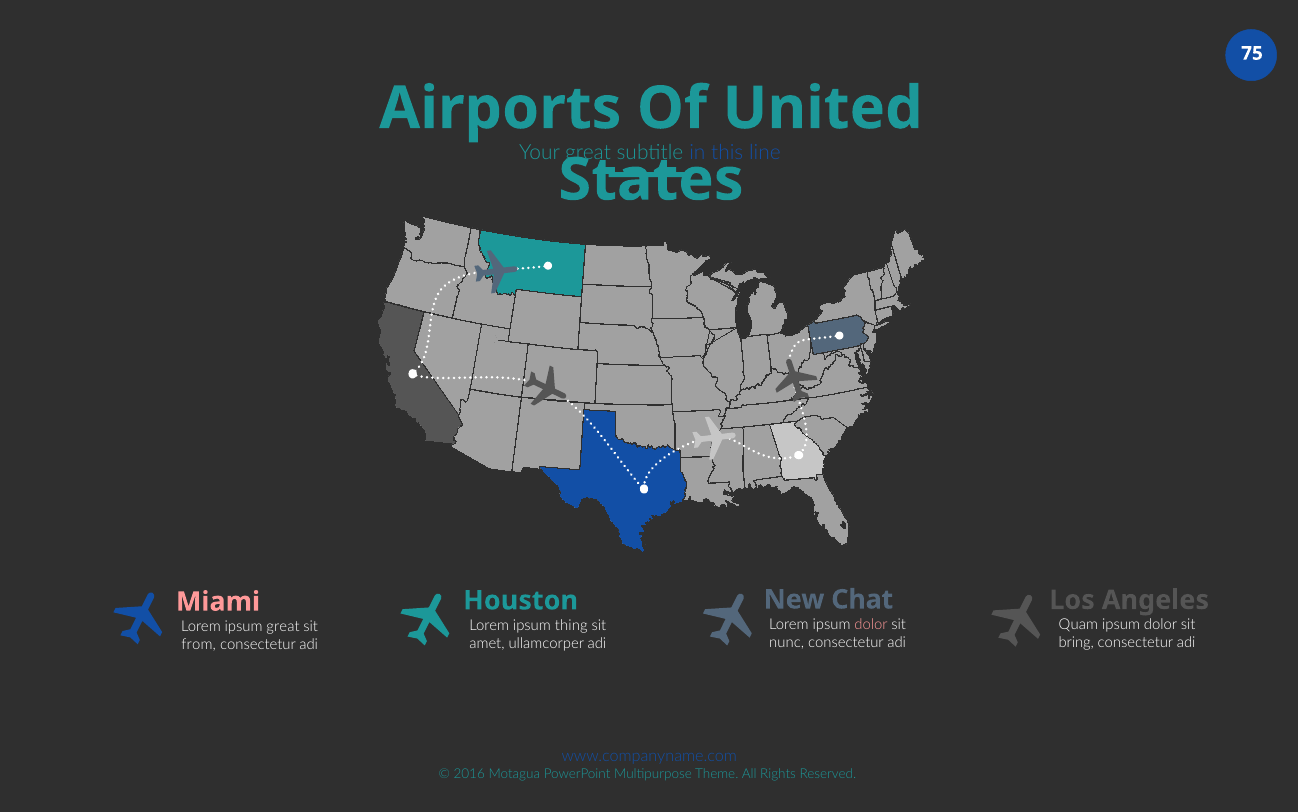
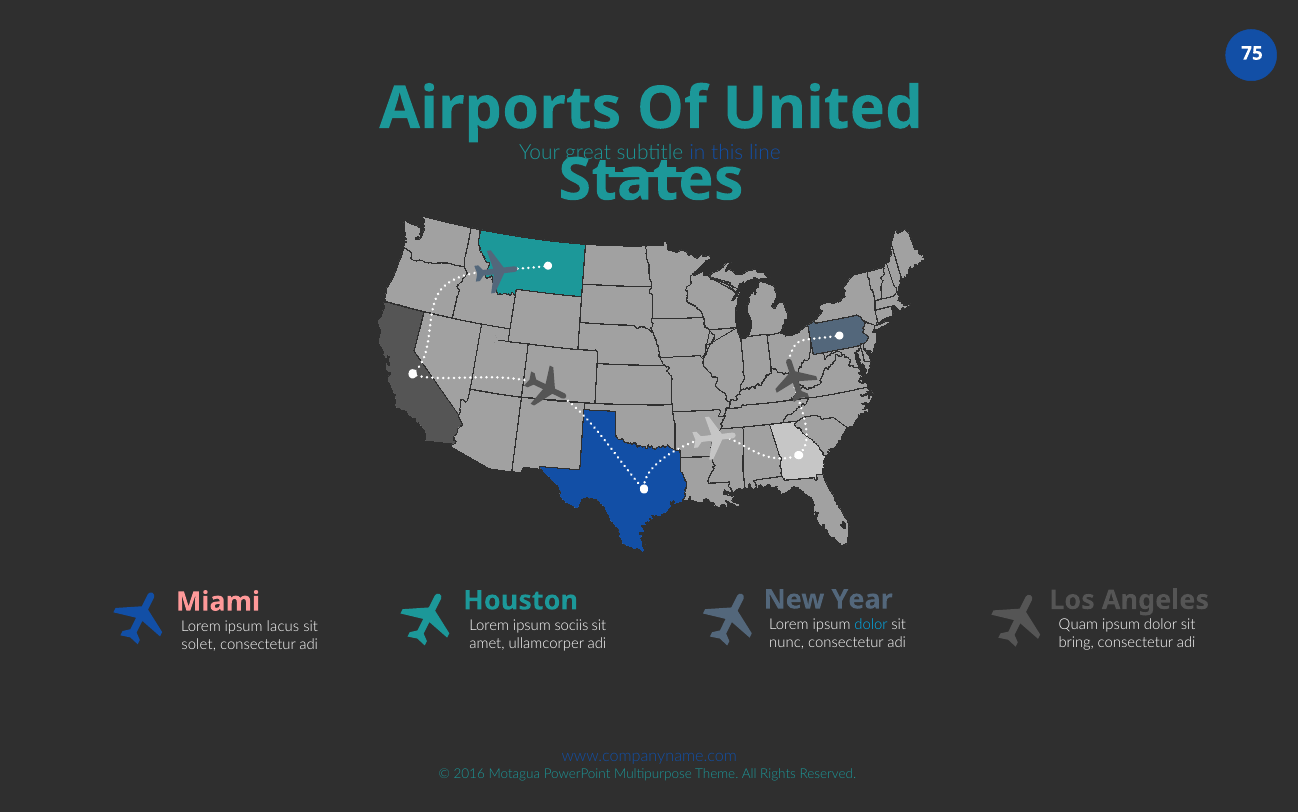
Chat: Chat -> Year (862, 599)
dolor colour: pink -> light blue (871, 624)
thing: thing -> sociis (571, 625)
ipsum great: great -> lacus (283, 626)
from: from -> solet (199, 644)
